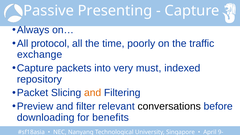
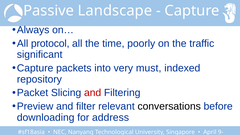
Presenting: Presenting -> Landscape (115, 11)
exchange: exchange -> significant (40, 55)
and colour: orange -> red (93, 93)
benefits: benefits -> address (111, 117)
